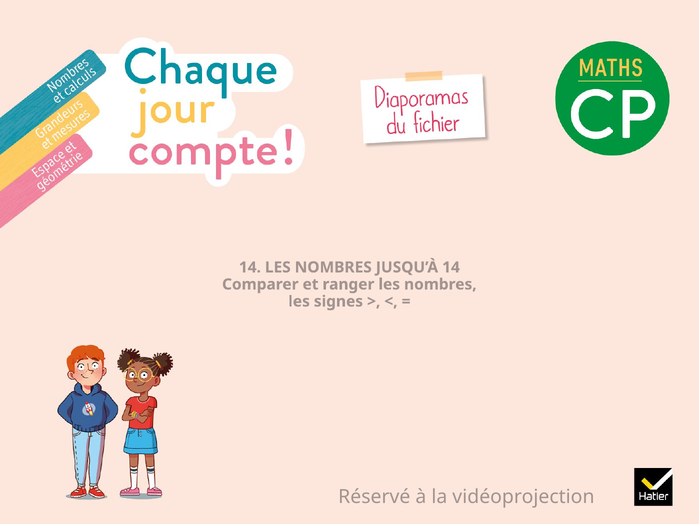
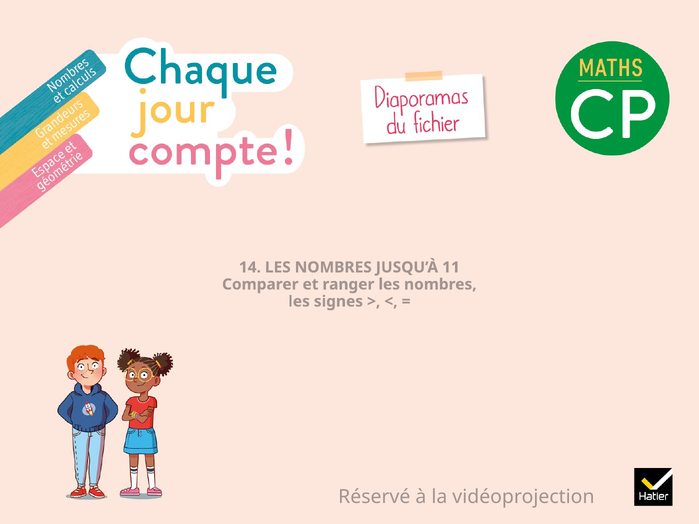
JUSQU’À 14: 14 -> 11 (451, 267)
